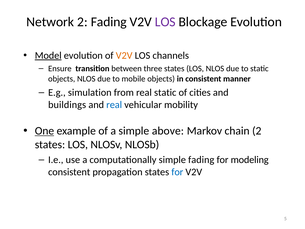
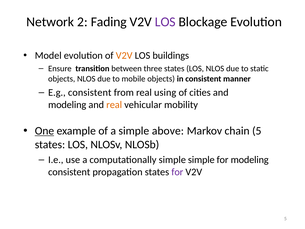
Model underline: present -> none (48, 55)
channels: channels -> buildings (171, 55)
E.g simulation: simulation -> consistent (90, 92)
real static: static -> using (165, 92)
buildings: buildings -> modeling (67, 105)
real colour: blue -> orange (114, 105)
chain 2: 2 -> 5 (257, 131)
simple fading: fading -> simple (201, 160)
for colour: blue -> purple (177, 172)
